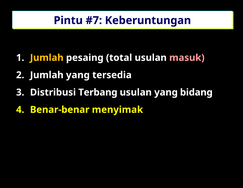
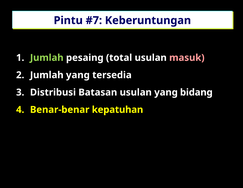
Jumlah colour: yellow -> light green (47, 58)
Terbang: Terbang -> Batasan (98, 92)
menyimak: menyimak -> kepatuhan (118, 109)
